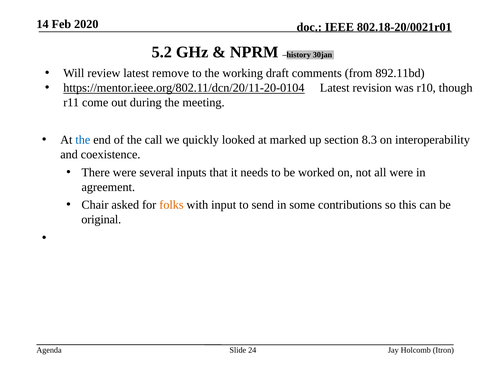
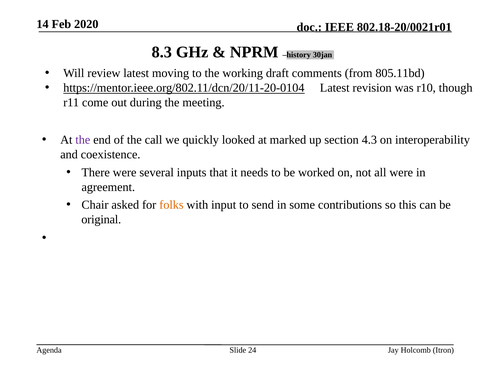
5.2: 5.2 -> 8.3 (162, 52)
remove: remove -> moving (171, 73)
892.11bd: 892.11bd -> 805.11bd (400, 73)
the colour: blue -> purple (83, 140)
8.3: 8.3 -> 4.3 (369, 140)
